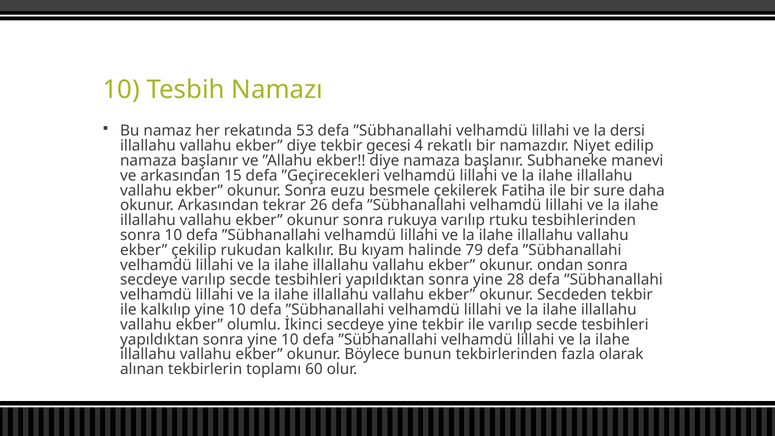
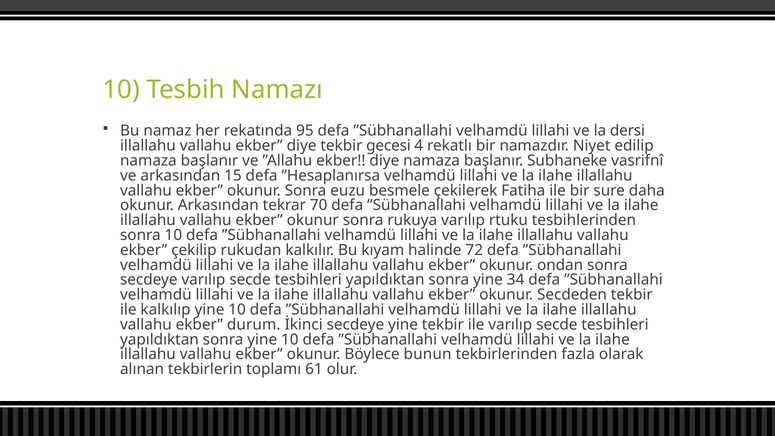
53: 53 -> 95 (305, 131)
manevi: manevi -> vasrifnî (637, 161)
”Geçirecekleri: ”Geçirecekleri -> ”Hesaplanırsa (331, 176)
26: 26 -> 70 (319, 205)
79: 79 -> 72 (474, 250)
28: 28 -> 34 (516, 280)
olumlu: olumlu -> durum (254, 325)
60: 60 -> 61 (314, 369)
